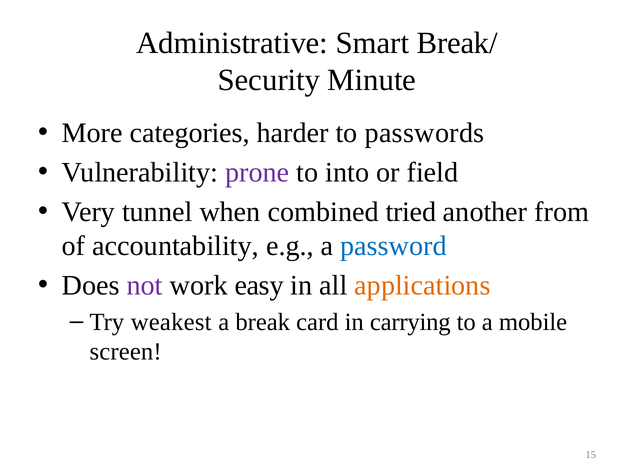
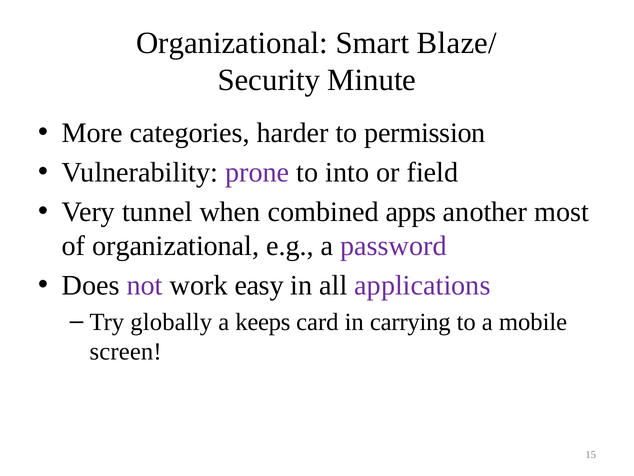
Administrative: Administrative -> Organizational (232, 43)
Break/: Break/ -> Blaze/ (457, 43)
passwords: passwords -> permission (425, 133)
tried: tried -> apps (411, 212)
from: from -> most (562, 212)
of accountability: accountability -> organizational (176, 246)
password colour: blue -> purple (394, 246)
applications colour: orange -> purple (422, 285)
weakest: weakest -> globally (171, 322)
break: break -> keeps (263, 322)
